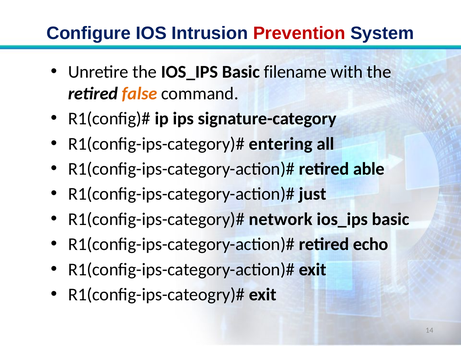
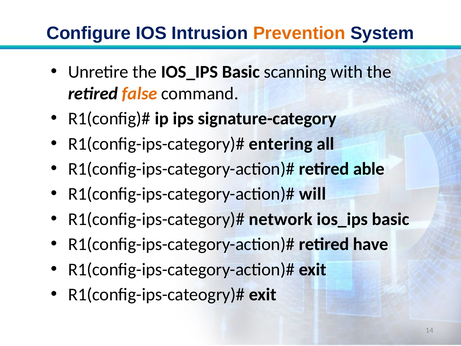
Prevention colour: red -> orange (299, 33)
filename: filename -> scanning (295, 72)
just: just -> will (312, 194)
echo: echo -> have (371, 244)
